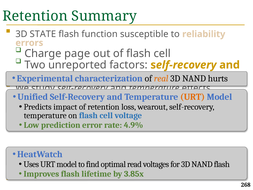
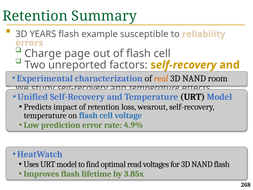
STATE: STATE -> YEARS (43, 34)
function: function -> example (100, 34)
hurts: hurts -> room (218, 78)
URT colour: orange -> black (193, 97)
